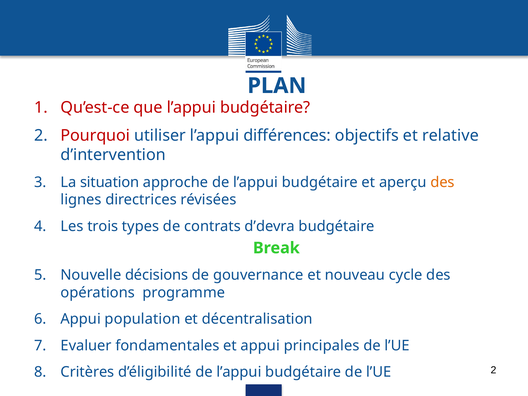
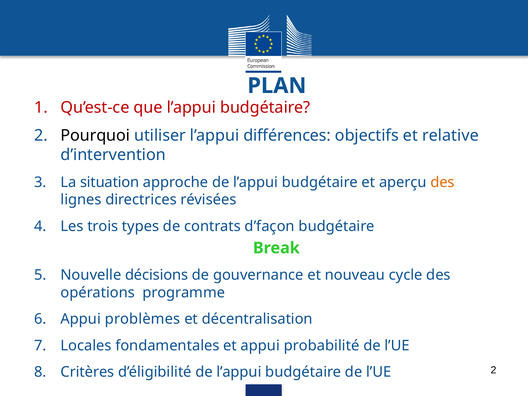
Pourquoi colour: red -> black (95, 136)
d’devra: d’devra -> d’façon (270, 226)
population: population -> problèmes (143, 319)
Evaluer: Evaluer -> Locales (86, 346)
principales: principales -> probabilité (322, 346)
